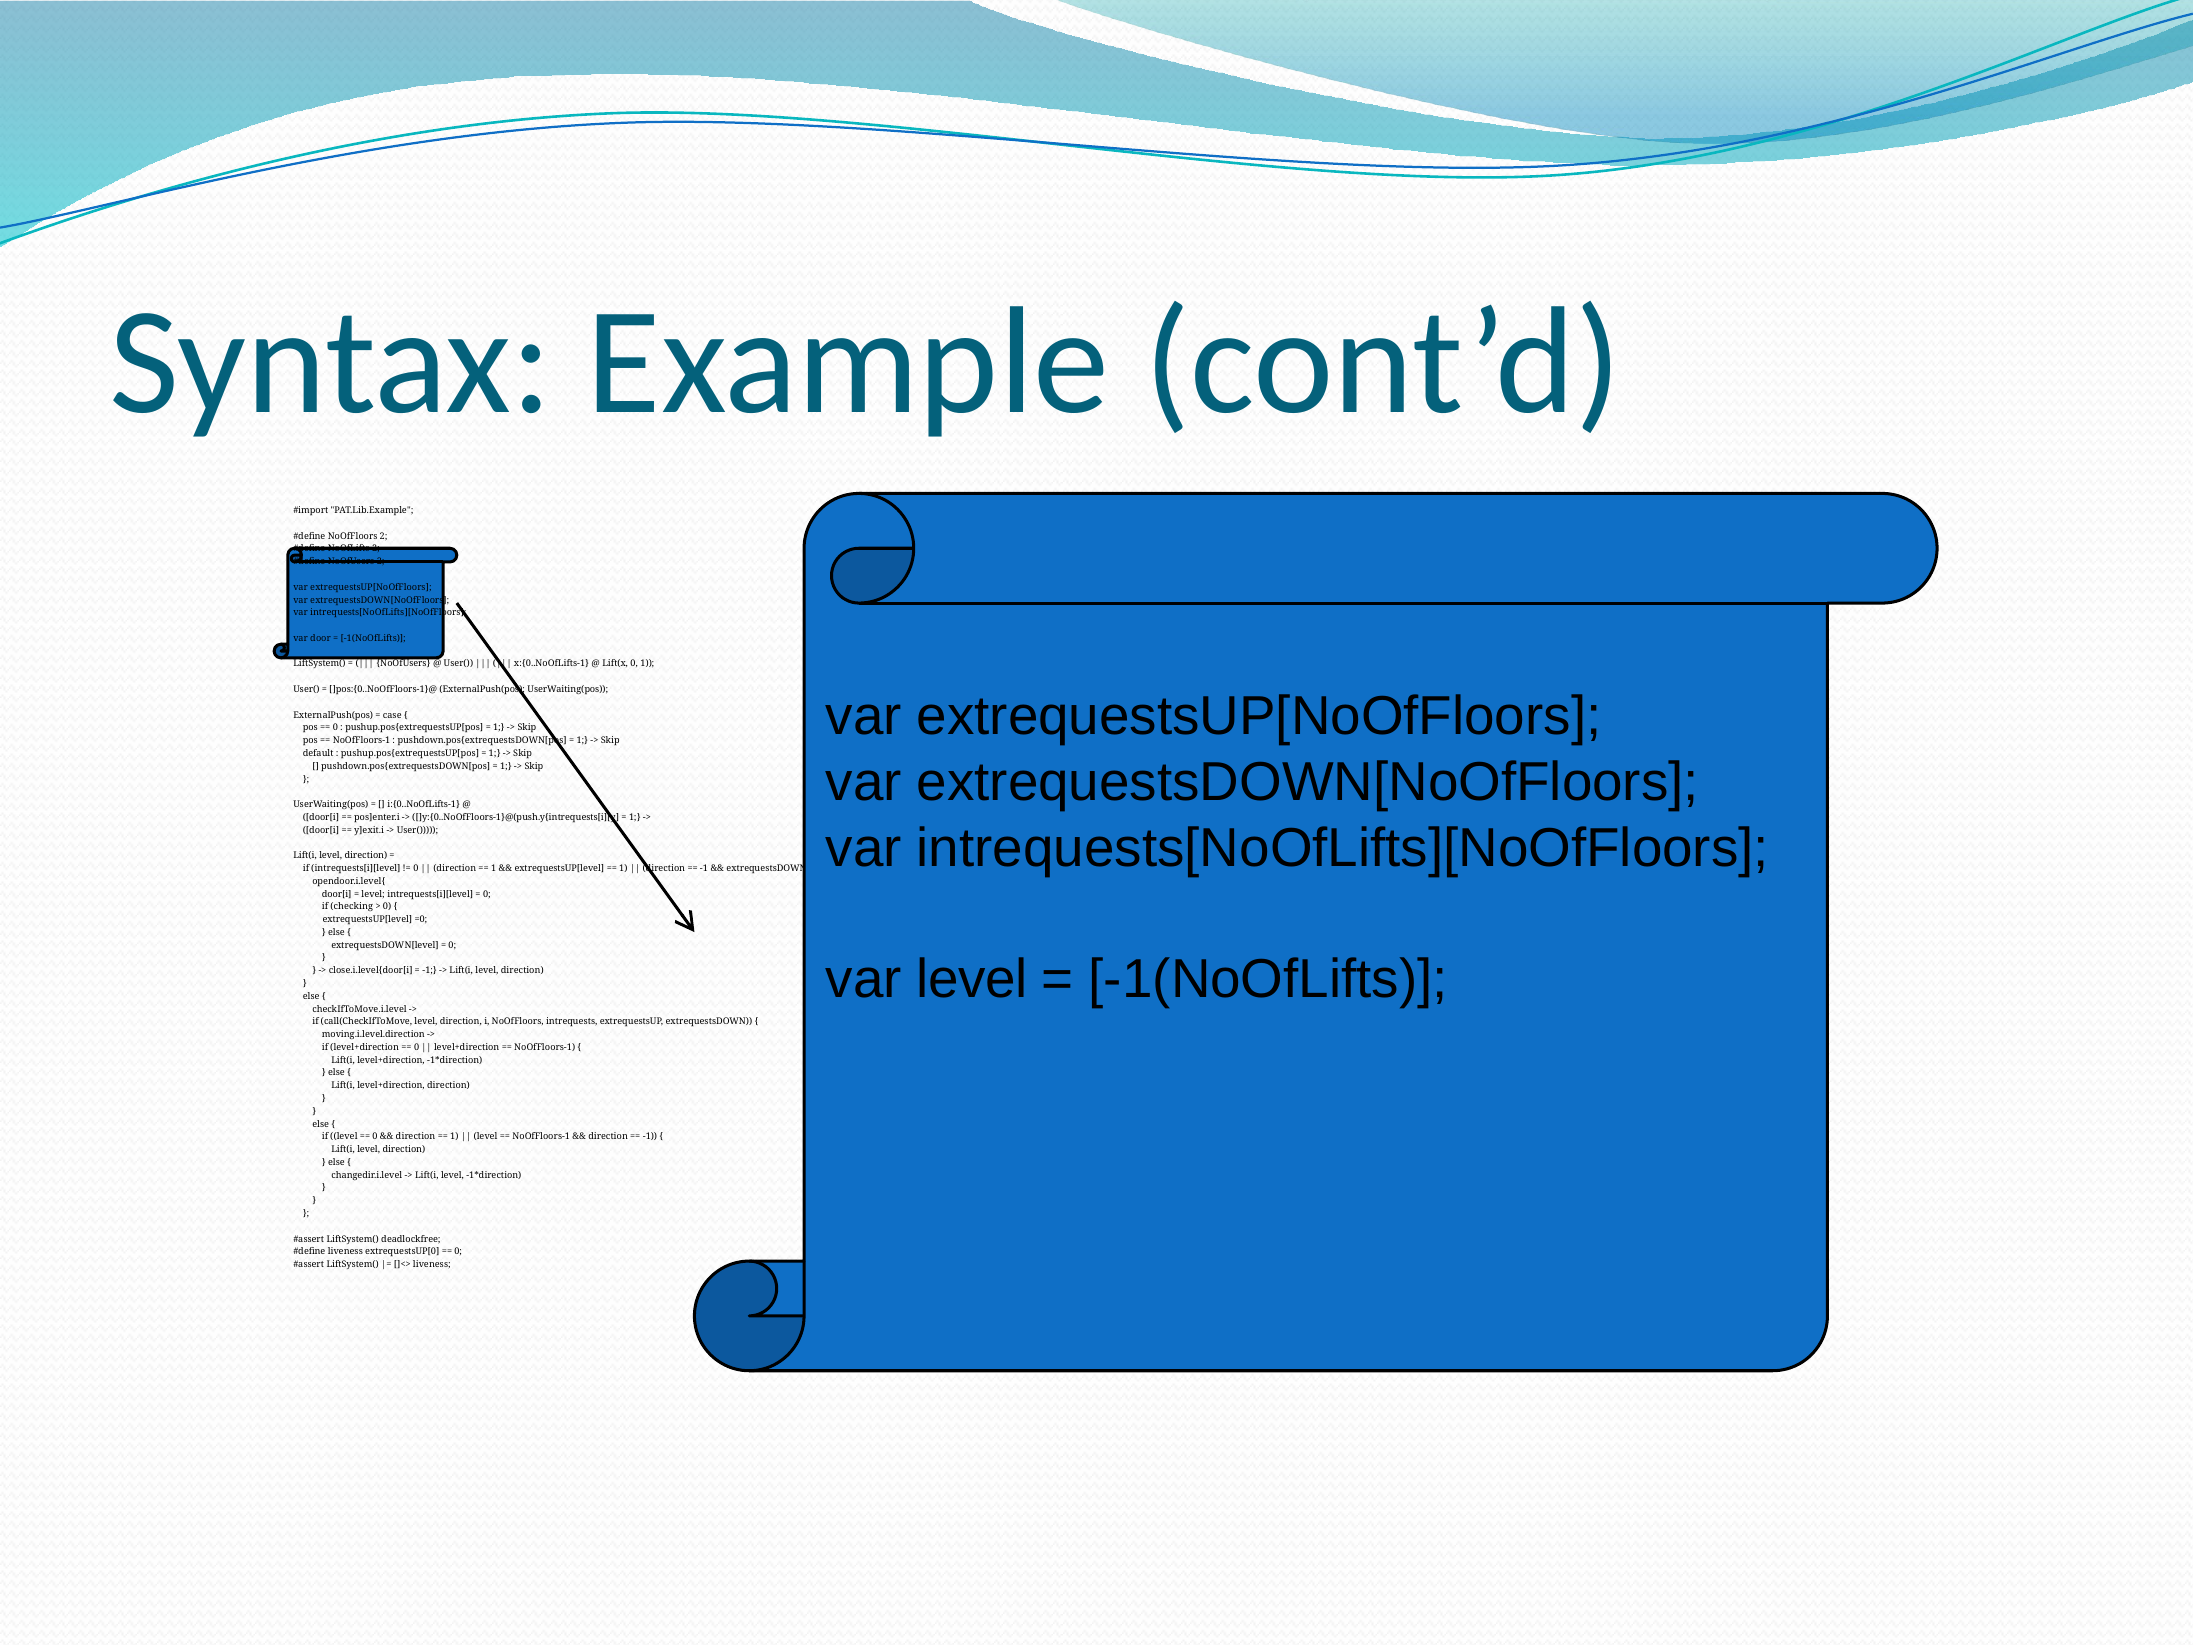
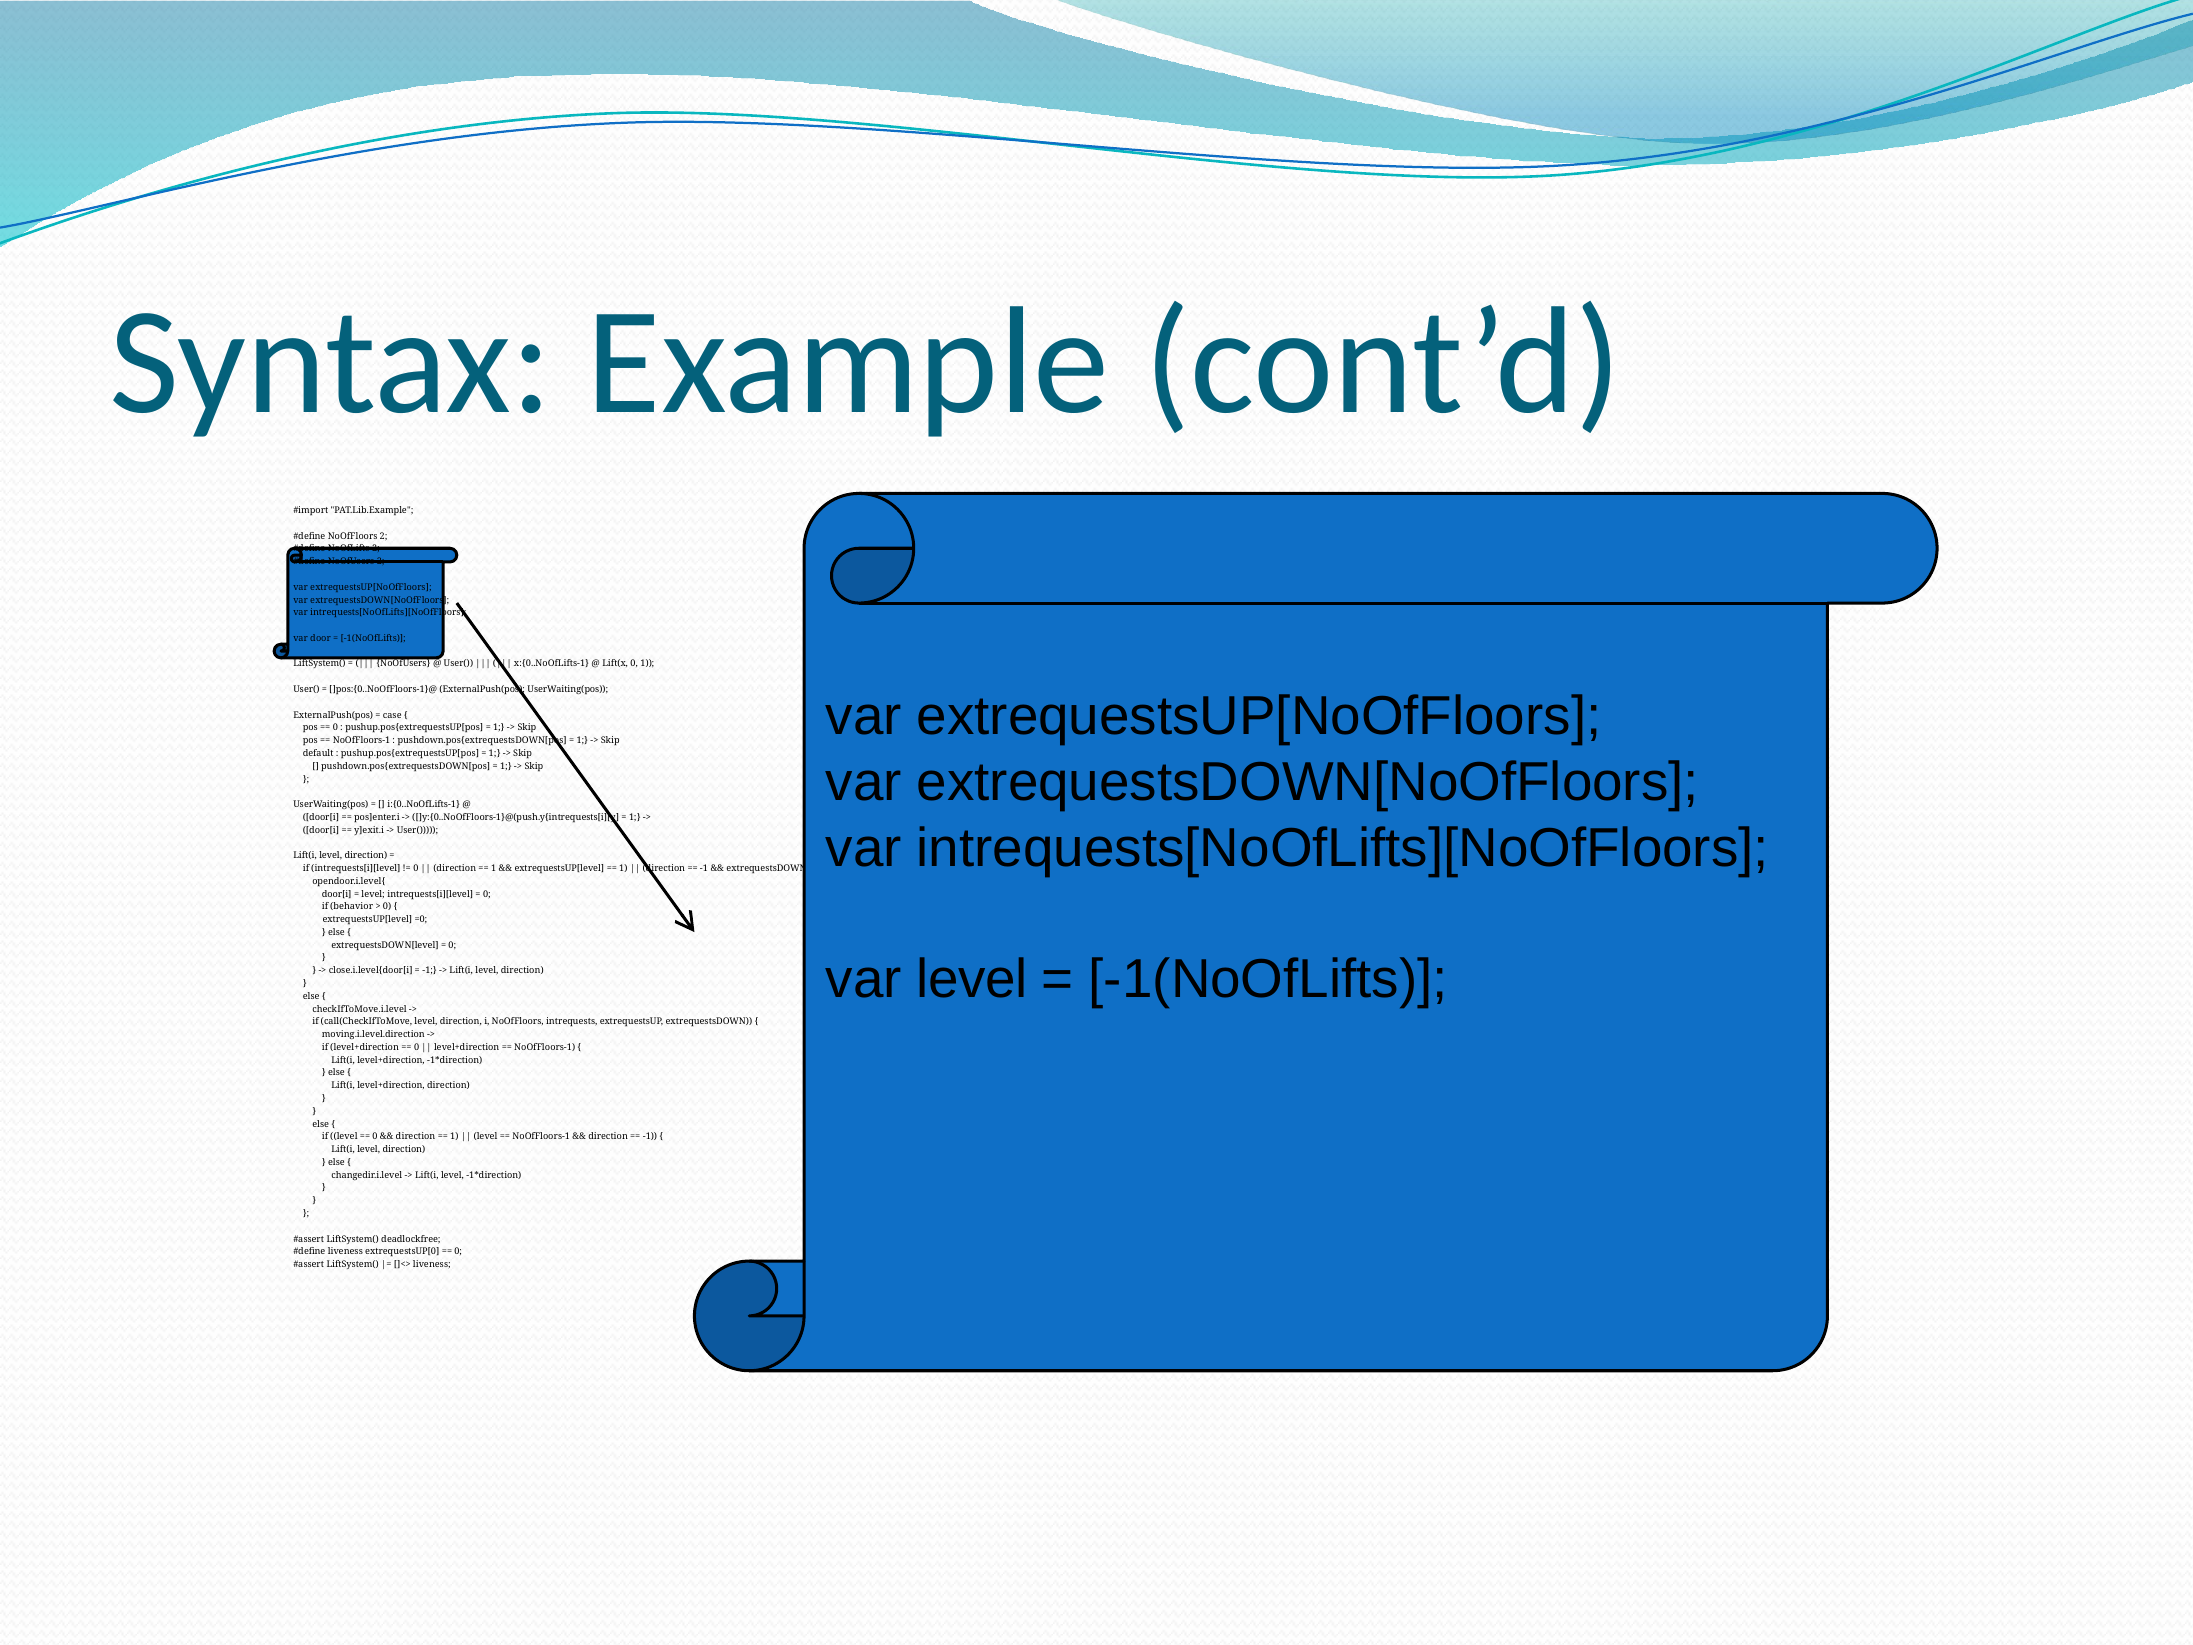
checking: checking -> behavior (352, 907)
